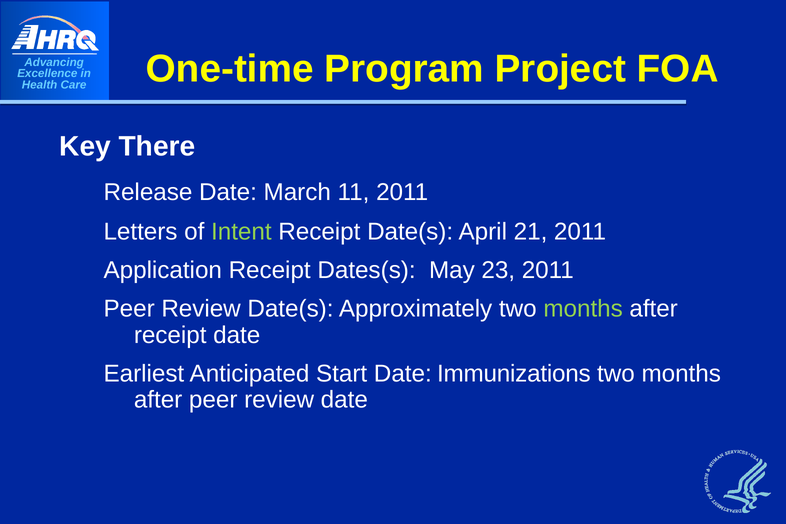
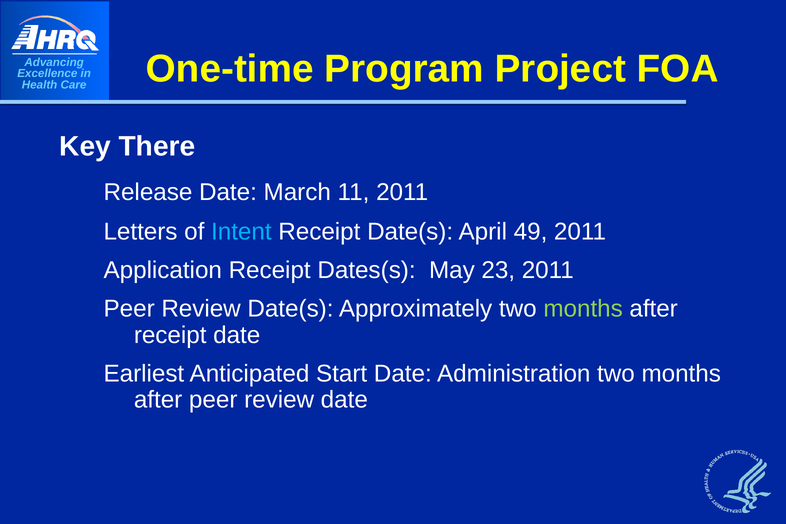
Intent colour: light green -> light blue (241, 232)
21: 21 -> 49 (531, 232)
Immunizations: Immunizations -> Administration (514, 374)
